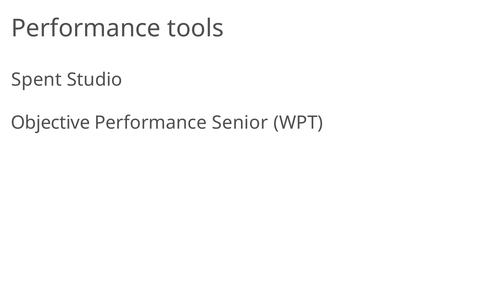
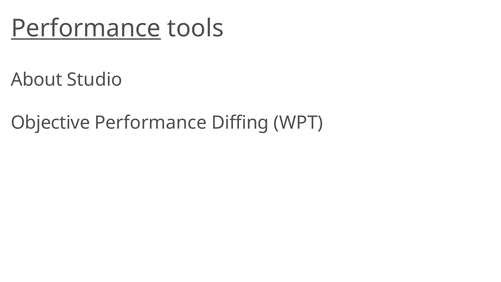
Performance underline: none -> present (86, 28)
Spent: Spent -> About (37, 80)
Senior: Senior -> Diffing (240, 123)
